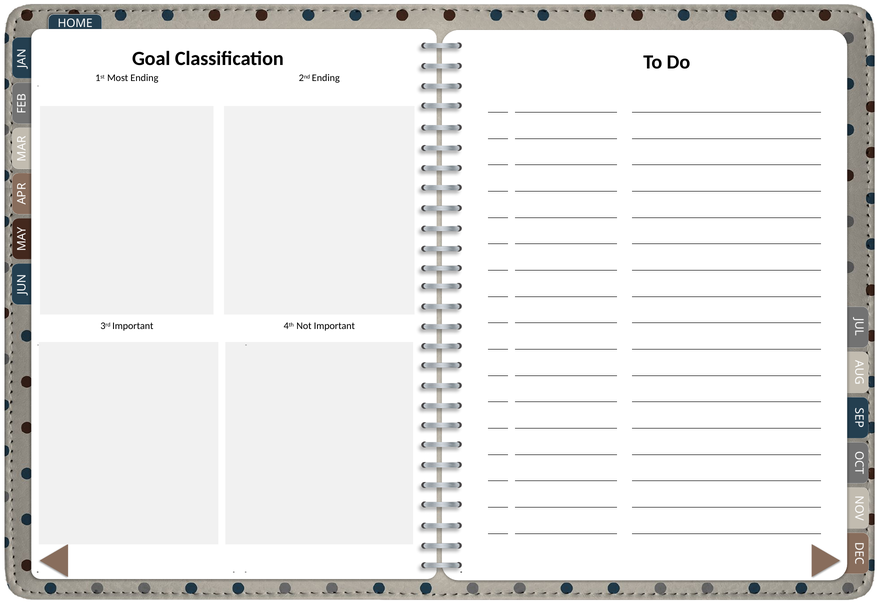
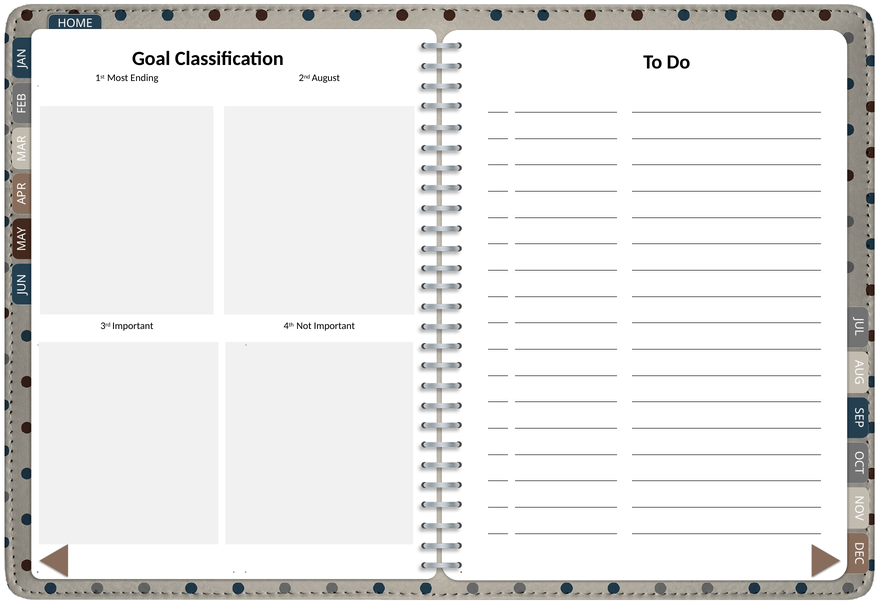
2nd Ending: Ending -> August (326, 78)
